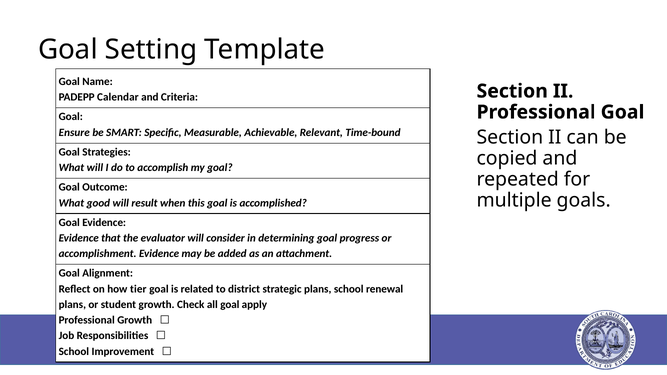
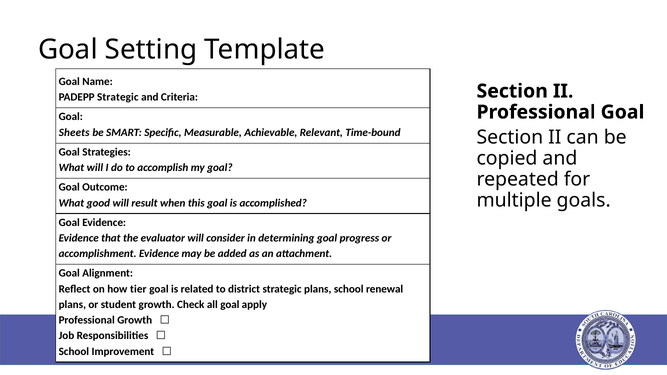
PADEPP Calendar: Calendar -> Strategic (118, 97)
Ensure: Ensure -> Sheets (74, 133)
